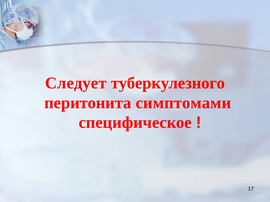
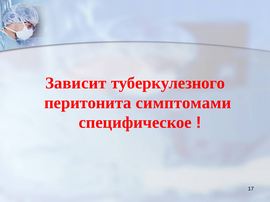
Следует: Следует -> Зависит (76, 83)
